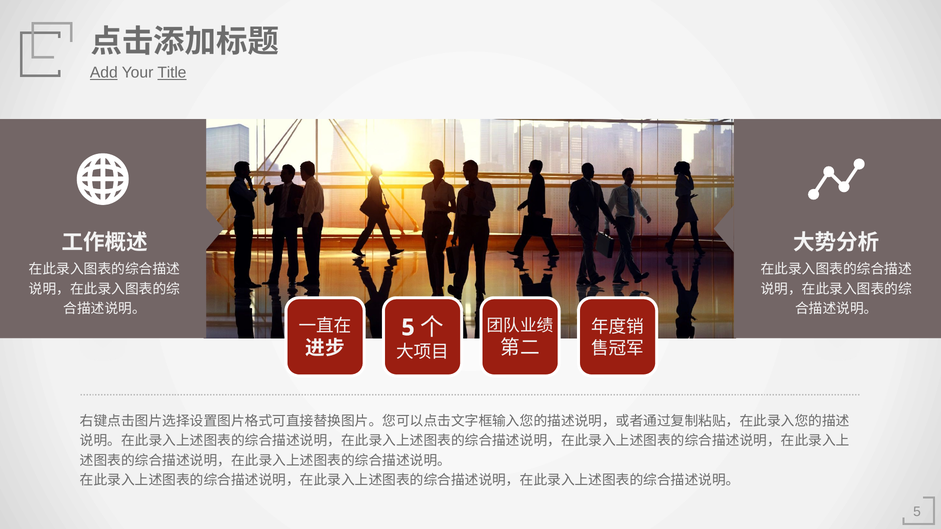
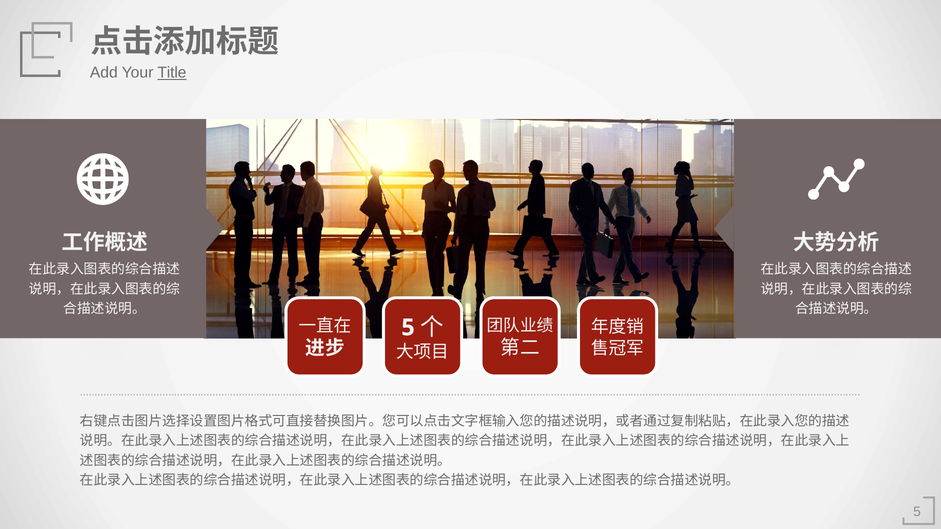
Add underline: present -> none (104, 73)
